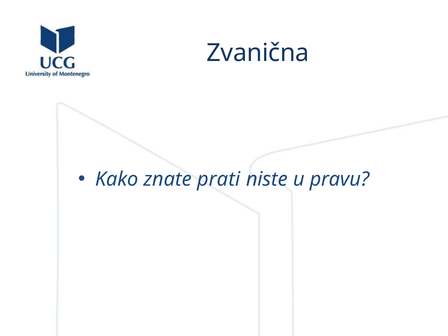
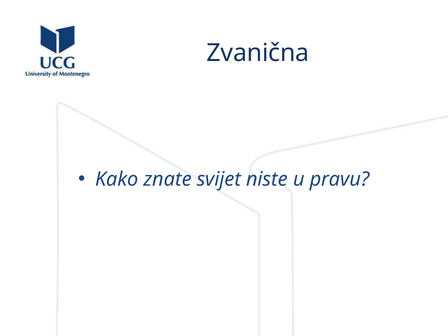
prati: prati -> svijet (219, 179)
